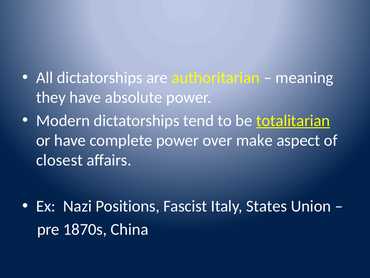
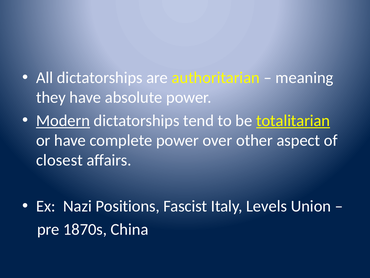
Modern underline: none -> present (63, 120)
make: make -> other (254, 140)
States: States -> Levels (267, 206)
